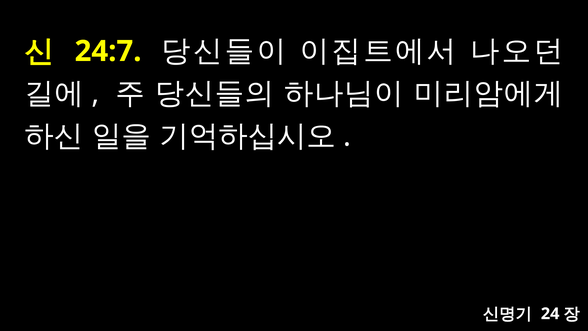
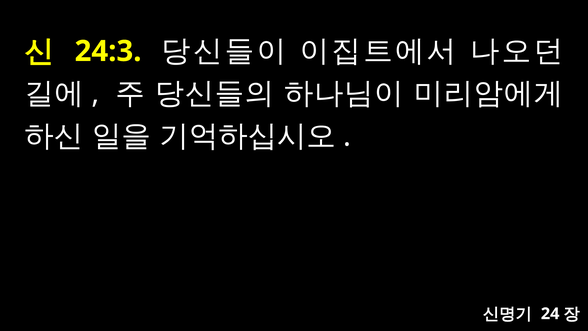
24:7: 24:7 -> 24:3 (108, 51)
